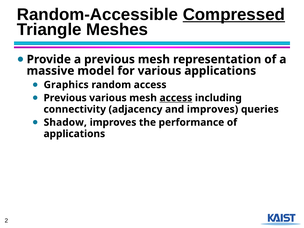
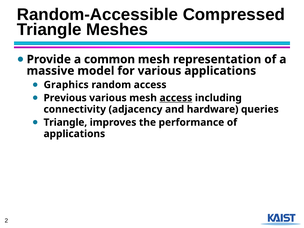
Compressed underline: present -> none (234, 14)
a previous: previous -> common (110, 59)
and improves: improves -> hardware (213, 109)
Shadow: Shadow -> Triangle (65, 122)
